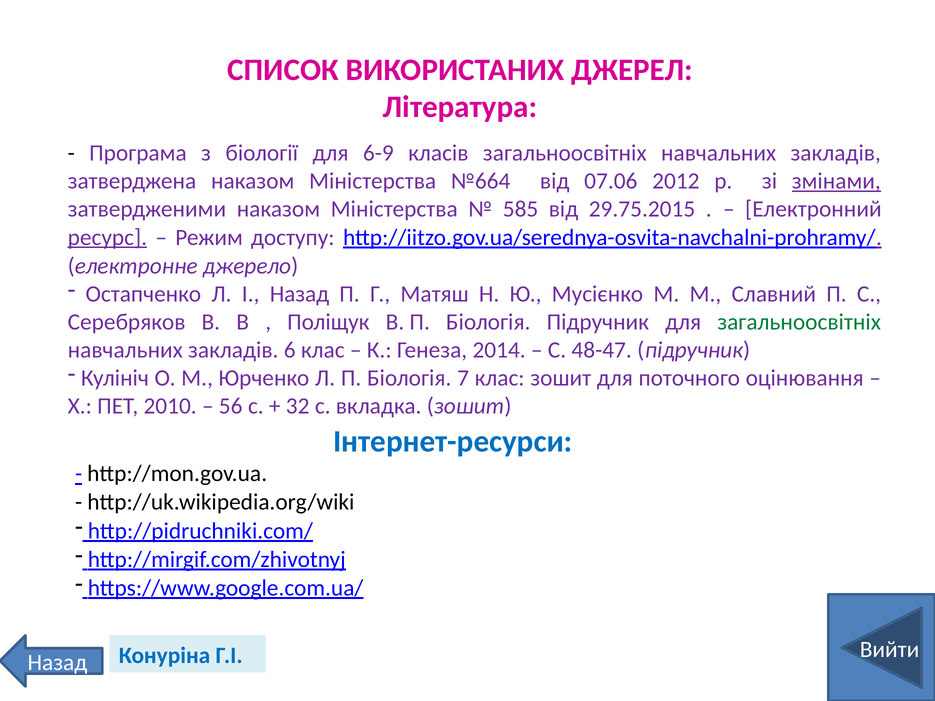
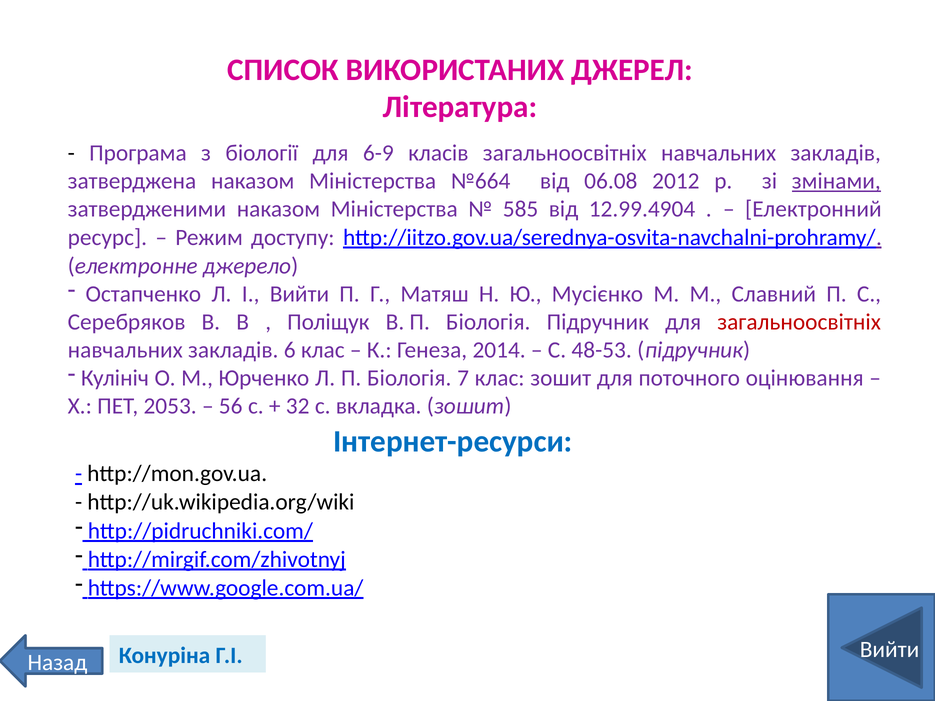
07.06: 07.06 -> 06.08 (611, 181)
29.75.2015: 29.75.2015 -> 12.99.4904 (642, 209)
ресурс underline: present -> none (107, 237)
І Назад: Назад -> Вийти (299, 294)
загальноосвітніх colour: green -> red (799, 322)
48-47: 48-47 -> 48-53 (602, 350)
2010: 2010 -> 2053 (170, 406)
